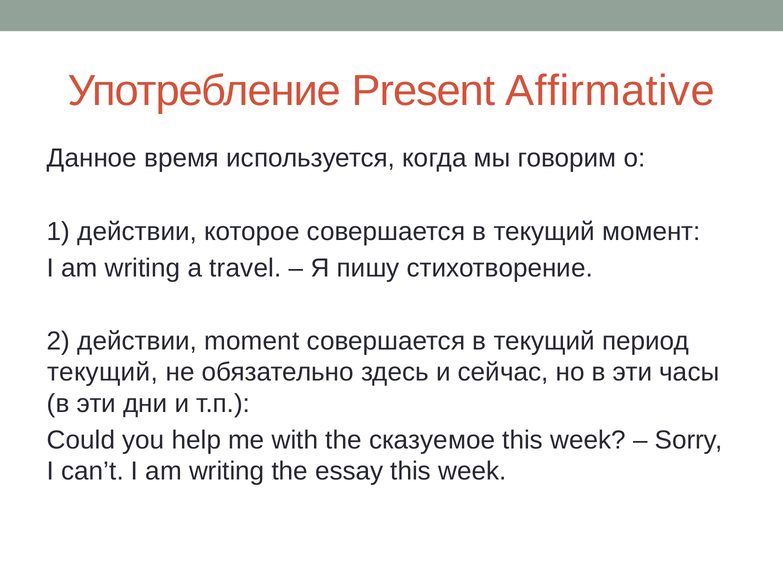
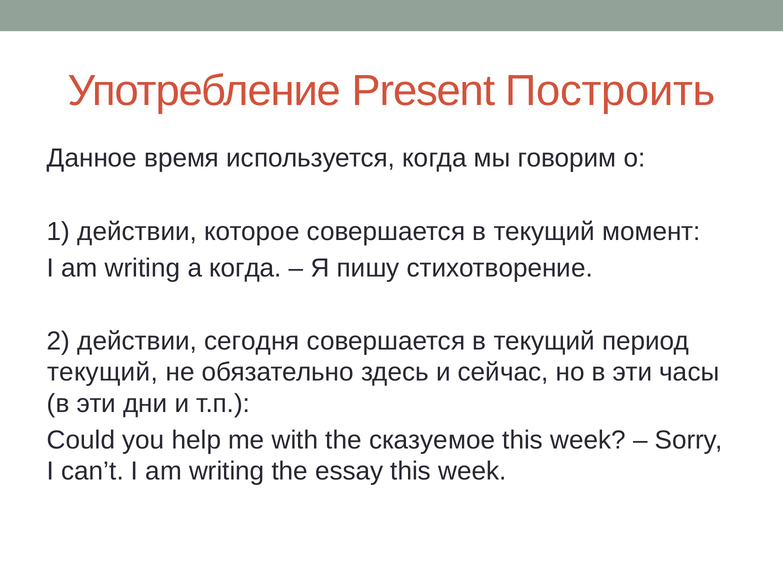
Affirmative: Affirmative -> Построить (610, 91)
a travel: travel -> когда (245, 268)
moment: moment -> сегодня (252, 341)
